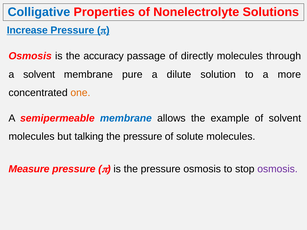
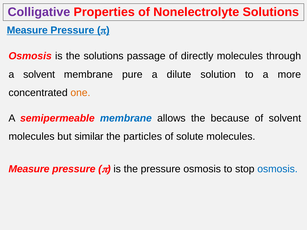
Colligative colour: blue -> purple (39, 12)
Increase: Increase -> Measure (27, 30)
the accuracy: accuracy -> solutions (104, 56)
example: example -> because (230, 118)
talking: talking -> similar (89, 137)
pressure: pressure -> particles (143, 137)
osmosis colour: purple -> blue (278, 169)
